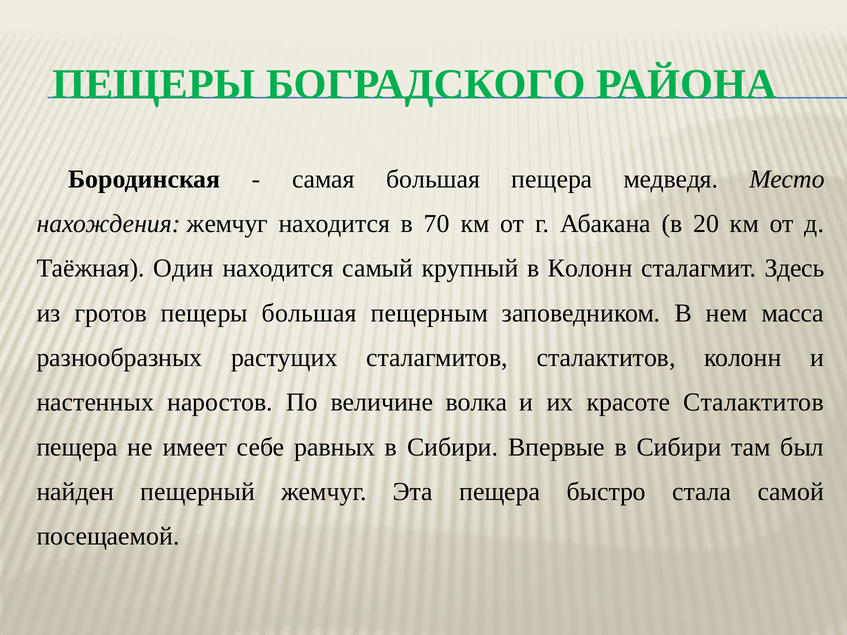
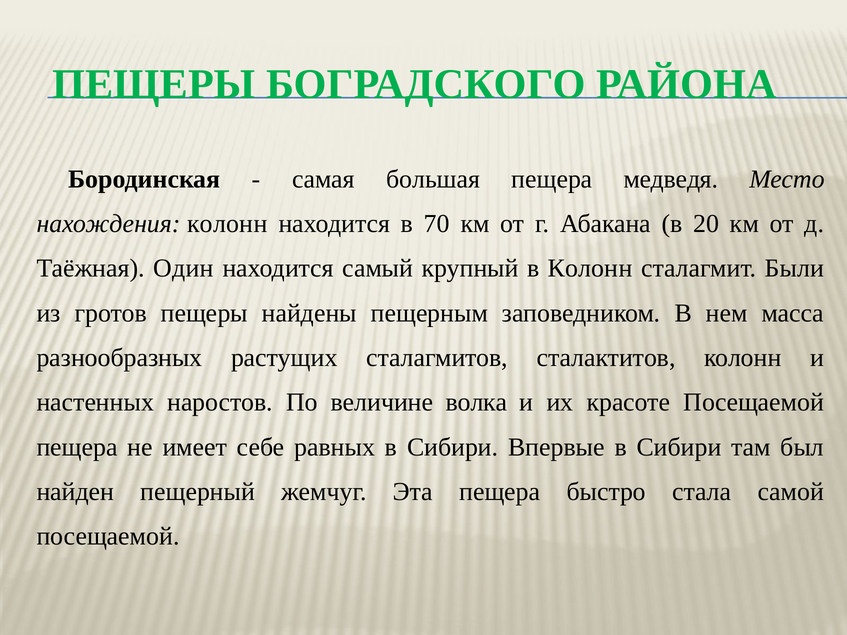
нахождения жемчуг: жемчуг -> колонн (227, 224)
Здесь: Здесь -> Были (794, 268)
пещеры большая: большая -> найдены (309, 313)
красоте Сталактитов: Сталактитов -> Посещаемой (754, 403)
